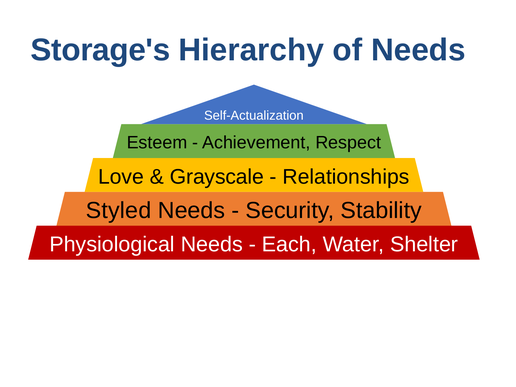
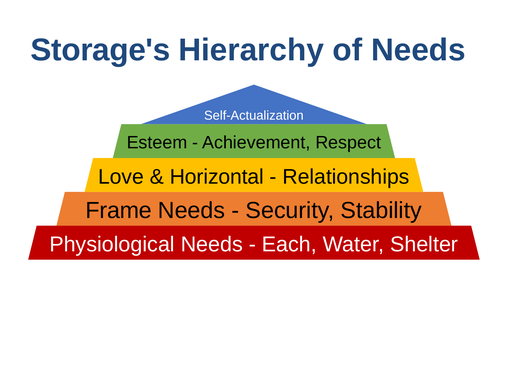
Grayscale: Grayscale -> Horizontal (217, 177)
Styled: Styled -> Frame (119, 211)
